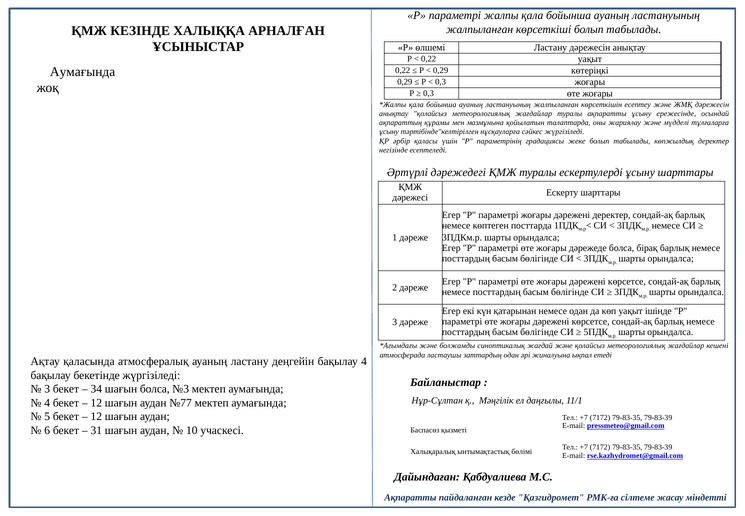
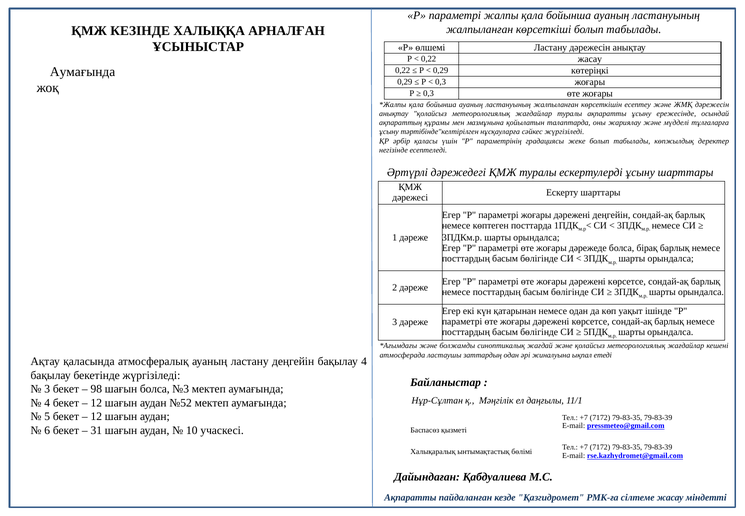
0,22 уақыт: уақыт -> жасау (590, 59)
дәрежені деректер: деректер -> деңгейін (611, 215)
34: 34 -> 98 (96, 389)
№77: №77 -> №52 (181, 403)
